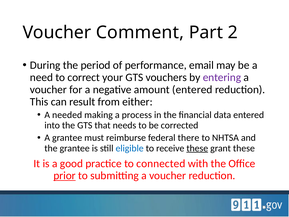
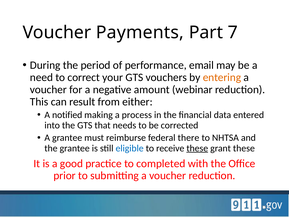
Comment: Comment -> Payments (140, 32)
2: 2 -> 7 (233, 32)
entering colour: purple -> orange (222, 77)
amount entered: entered -> webinar (192, 89)
needed: needed -> notified (67, 115)
connected: connected -> completed (161, 163)
prior underline: present -> none (65, 175)
